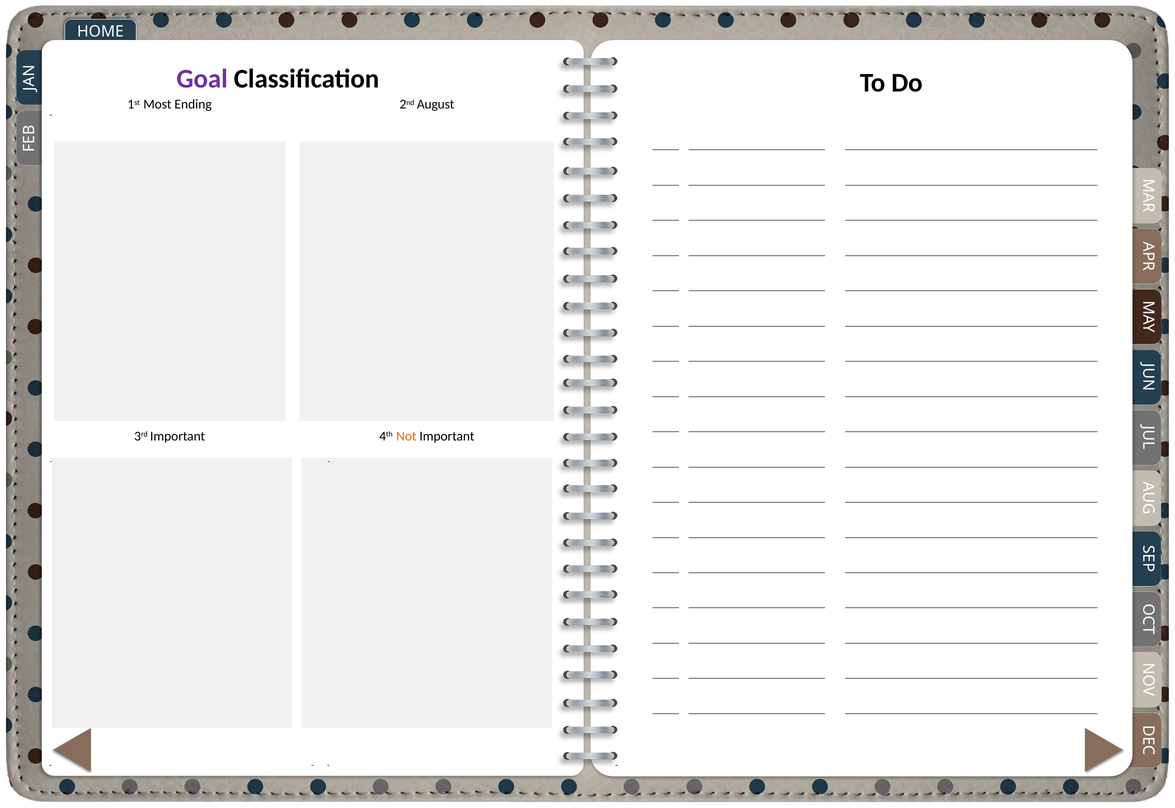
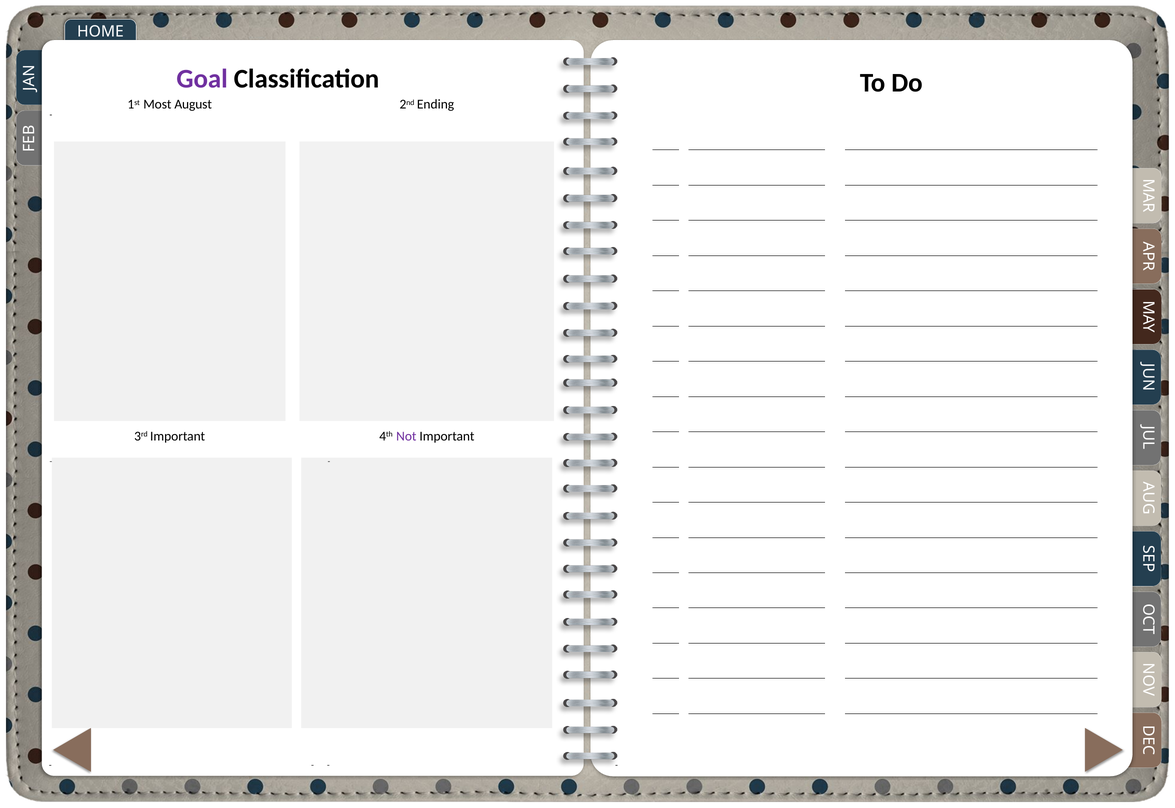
Ending: Ending -> August (193, 104)
August: August -> Ending (436, 104)
Not colour: orange -> purple (406, 436)
